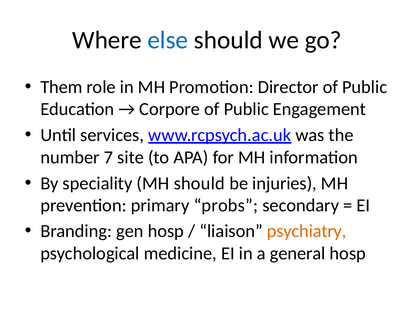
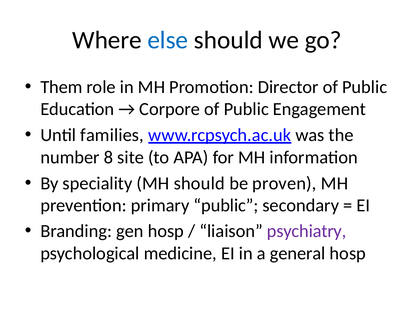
services: services -> families (112, 135)
7: 7 -> 8 (108, 157)
injuries: injuries -> proven (284, 183)
primary probs: probs -> public (226, 205)
psychiatry colour: orange -> purple (307, 231)
